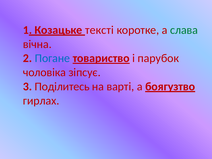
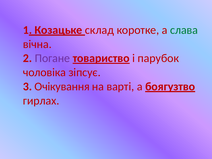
тексті: тексті -> склад (99, 30)
Погане colour: blue -> purple (52, 58)
Поділитесь: Поділитесь -> Очікування (62, 87)
